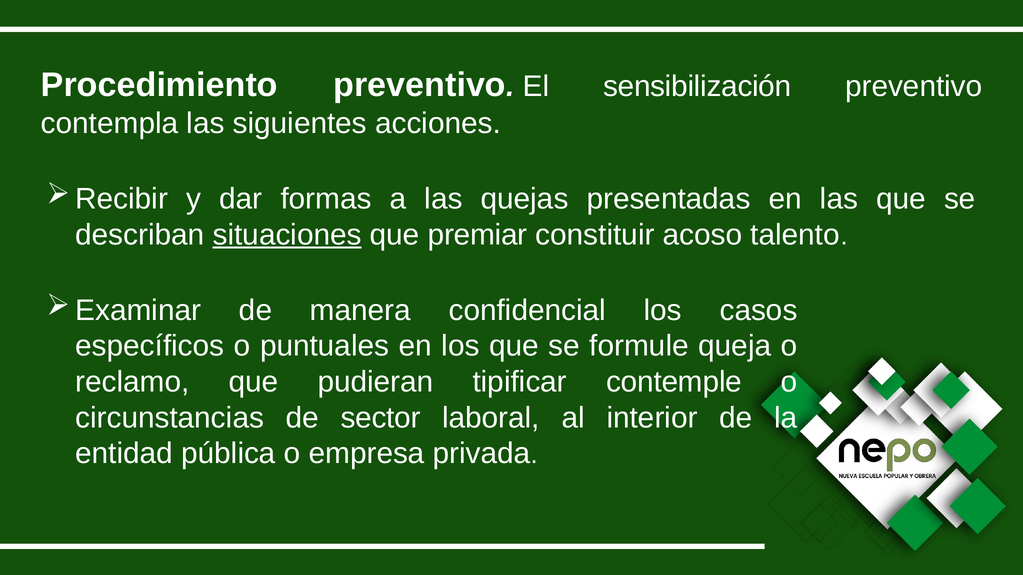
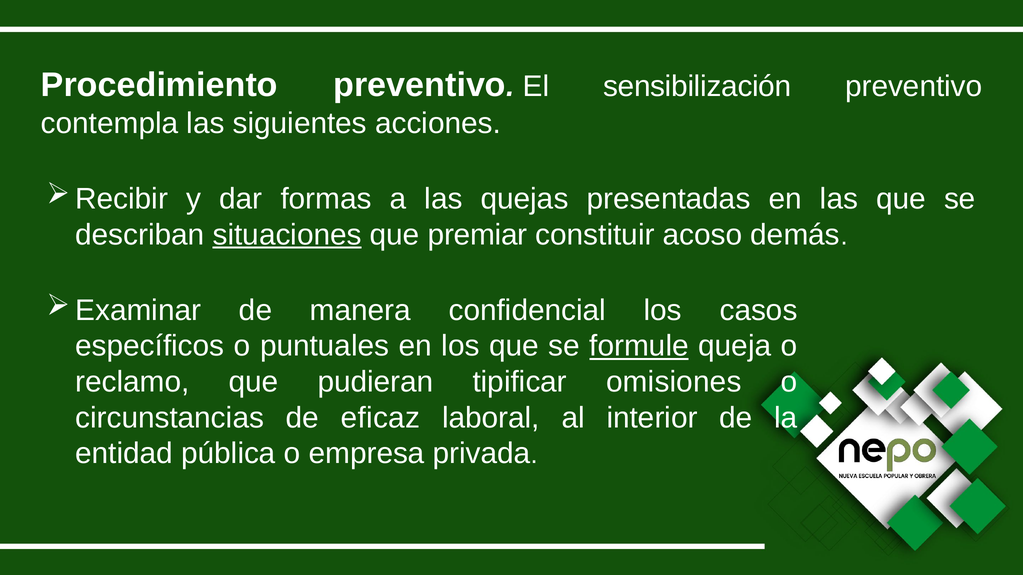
talento: talento -> demás (795, 235)
formule underline: none -> present (639, 346)
contemple: contemple -> omisiones (674, 382)
sector: sector -> eficaz (380, 418)
